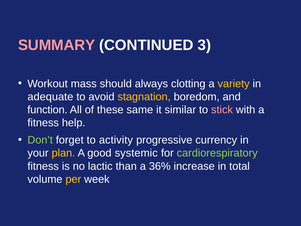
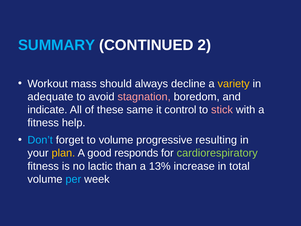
SUMMARY colour: pink -> light blue (57, 45)
3: 3 -> 2 (204, 45)
clotting: clotting -> decline (188, 84)
stagnation colour: yellow -> pink (144, 97)
function: function -> indicate (47, 110)
similar: similar -> control (180, 110)
Don’t colour: light green -> light blue (40, 140)
to activity: activity -> volume (116, 140)
currency: currency -> resulting (216, 140)
systemic: systemic -> responds (136, 153)
36%: 36% -> 13% (160, 166)
per colour: yellow -> light blue (73, 179)
